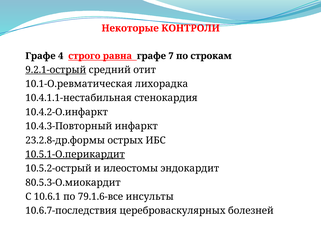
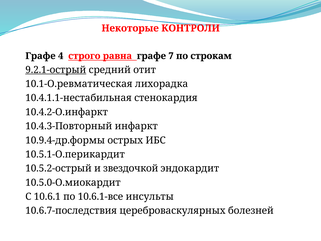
23.2.8-др.формы: 23.2.8-др.формы -> 10.9.4-др.формы (65, 140)
10.5.1-О.перикардит underline: present -> none (75, 154)
илеостомы: илеостомы -> звездочкой (131, 168)
80.5.3-О.миокардит: 80.5.3-О.миокардит -> 10.5.0-О.миокардит (73, 182)
79.1.6-все: 79.1.6-все -> 10.6.1-все (100, 196)
